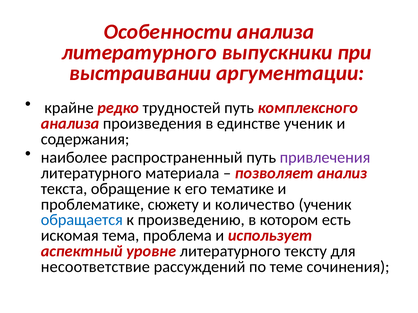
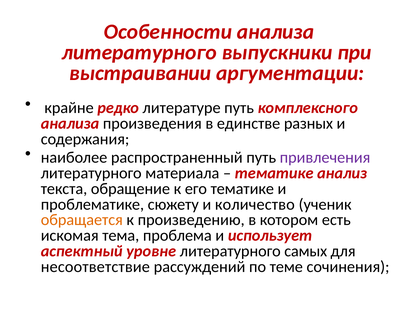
трудностей: трудностей -> литературе (182, 108)
единстве ученик: ученик -> разных (308, 124)
позволяет: позволяет -> тематике (274, 173)
обращается colour: blue -> orange (82, 220)
тексту: тексту -> самых (306, 251)
